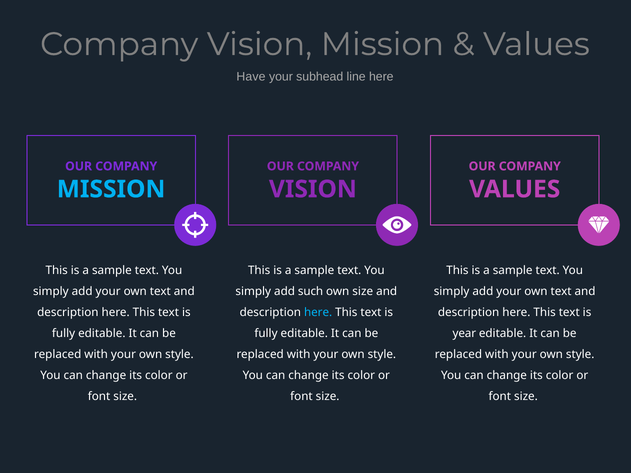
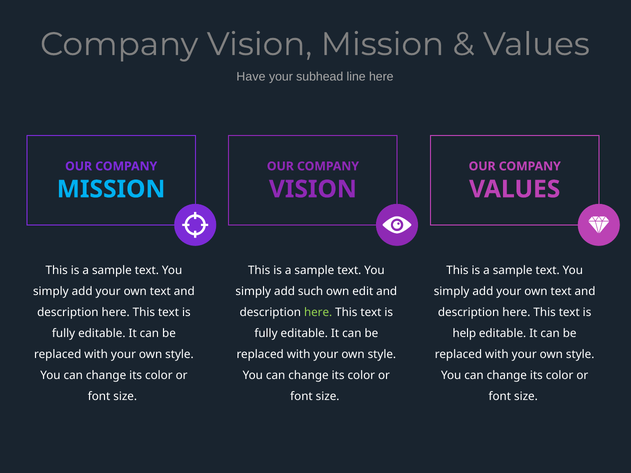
own size: size -> edit (363, 292)
here colour: light blue -> light green (318, 313)
year: year -> help (464, 334)
